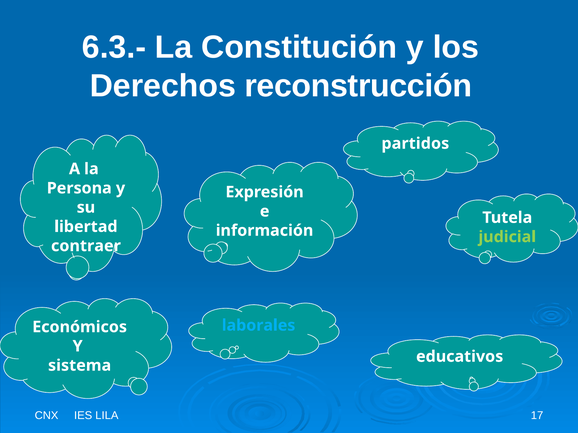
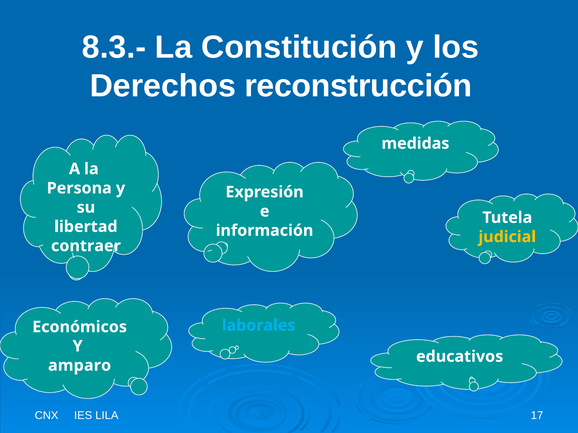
6.3.-: 6.3.- -> 8.3.- (114, 47)
partidos: partidos -> medidas (415, 144)
judicial colour: light green -> yellow (507, 237)
sistema: sistema -> amparo (80, 366)
